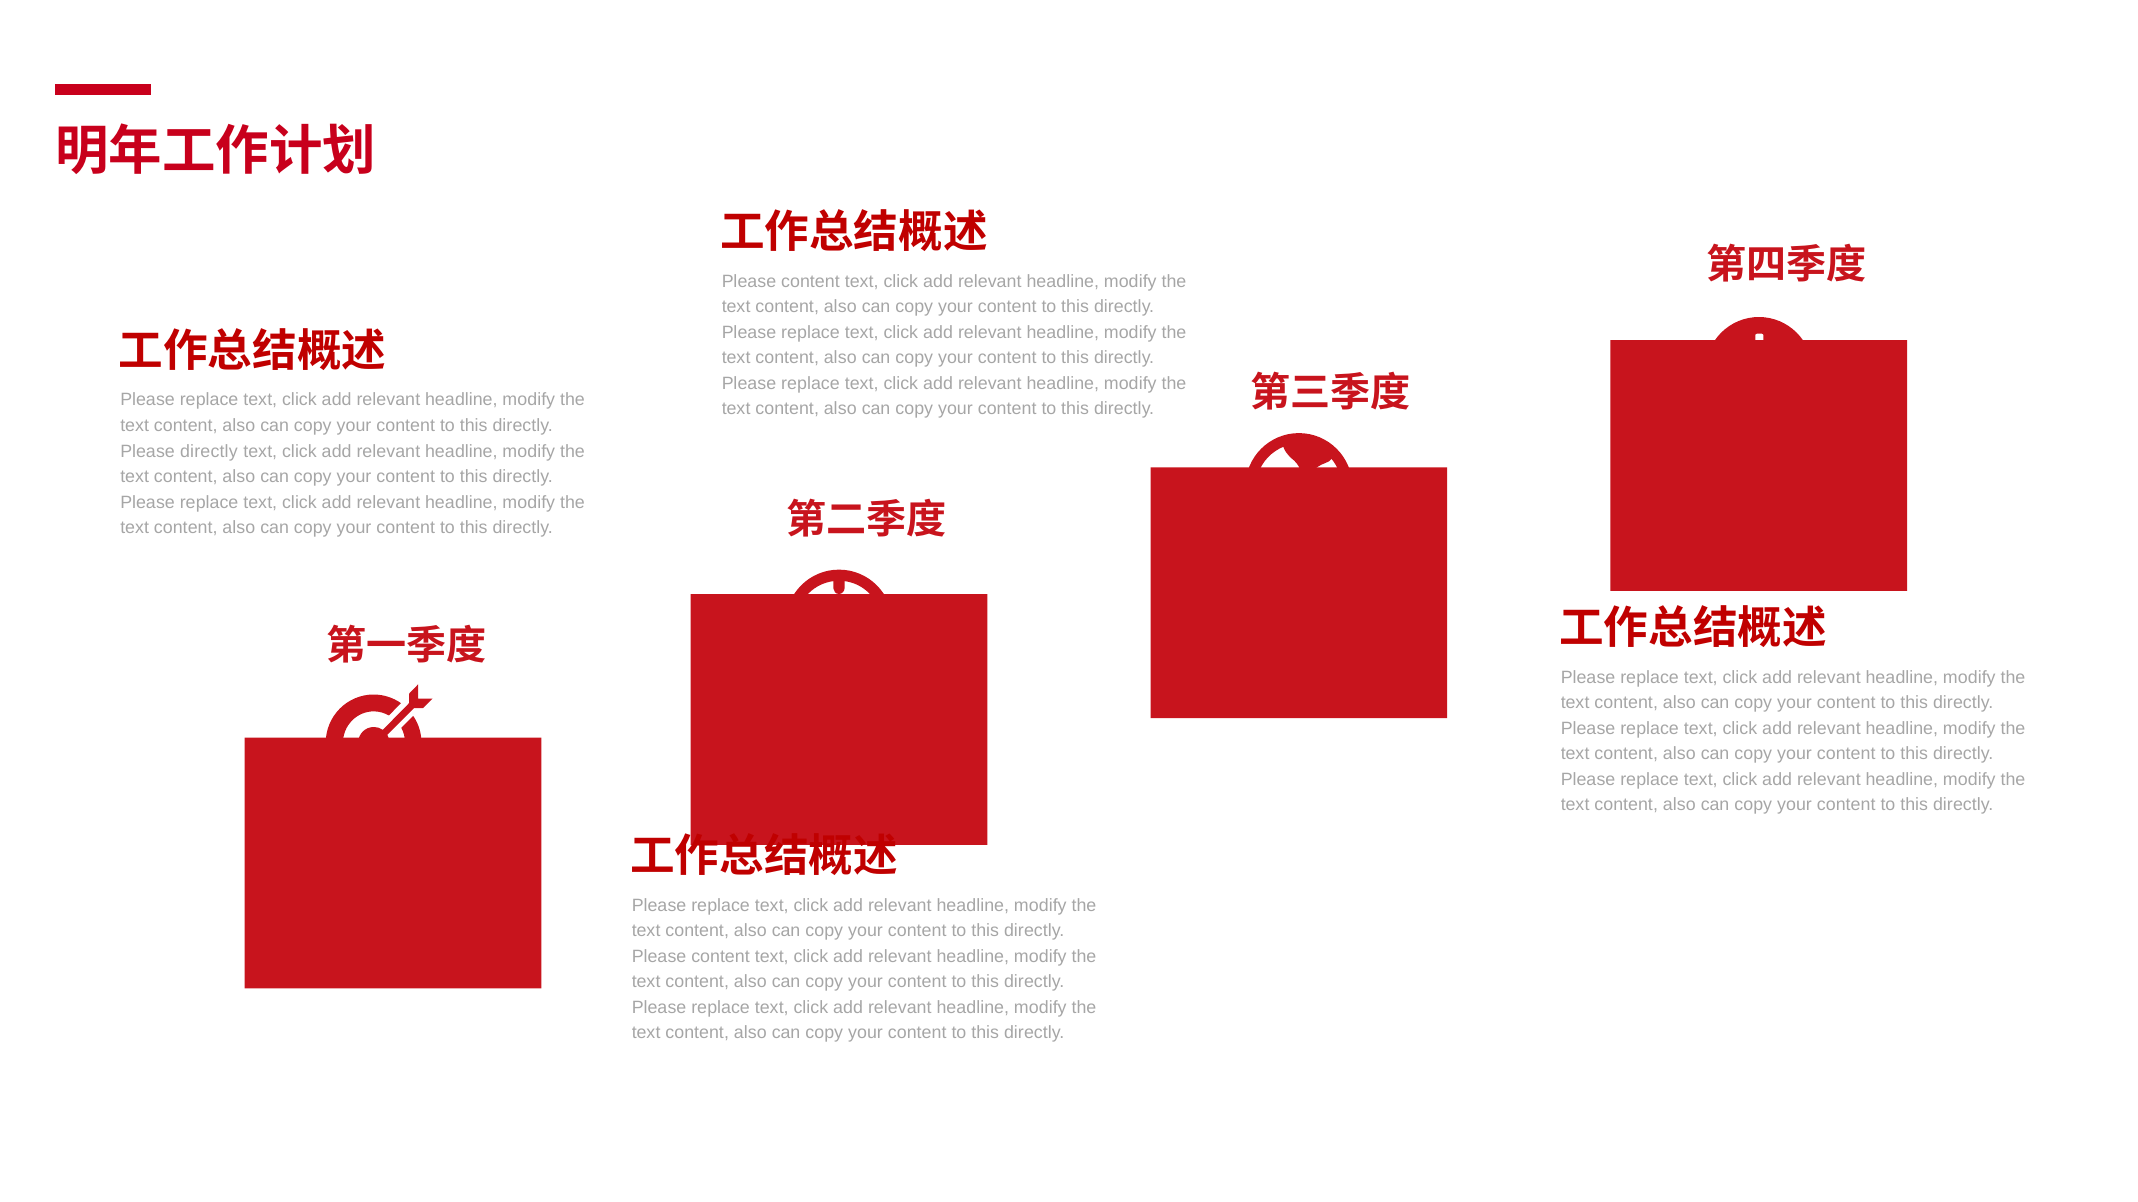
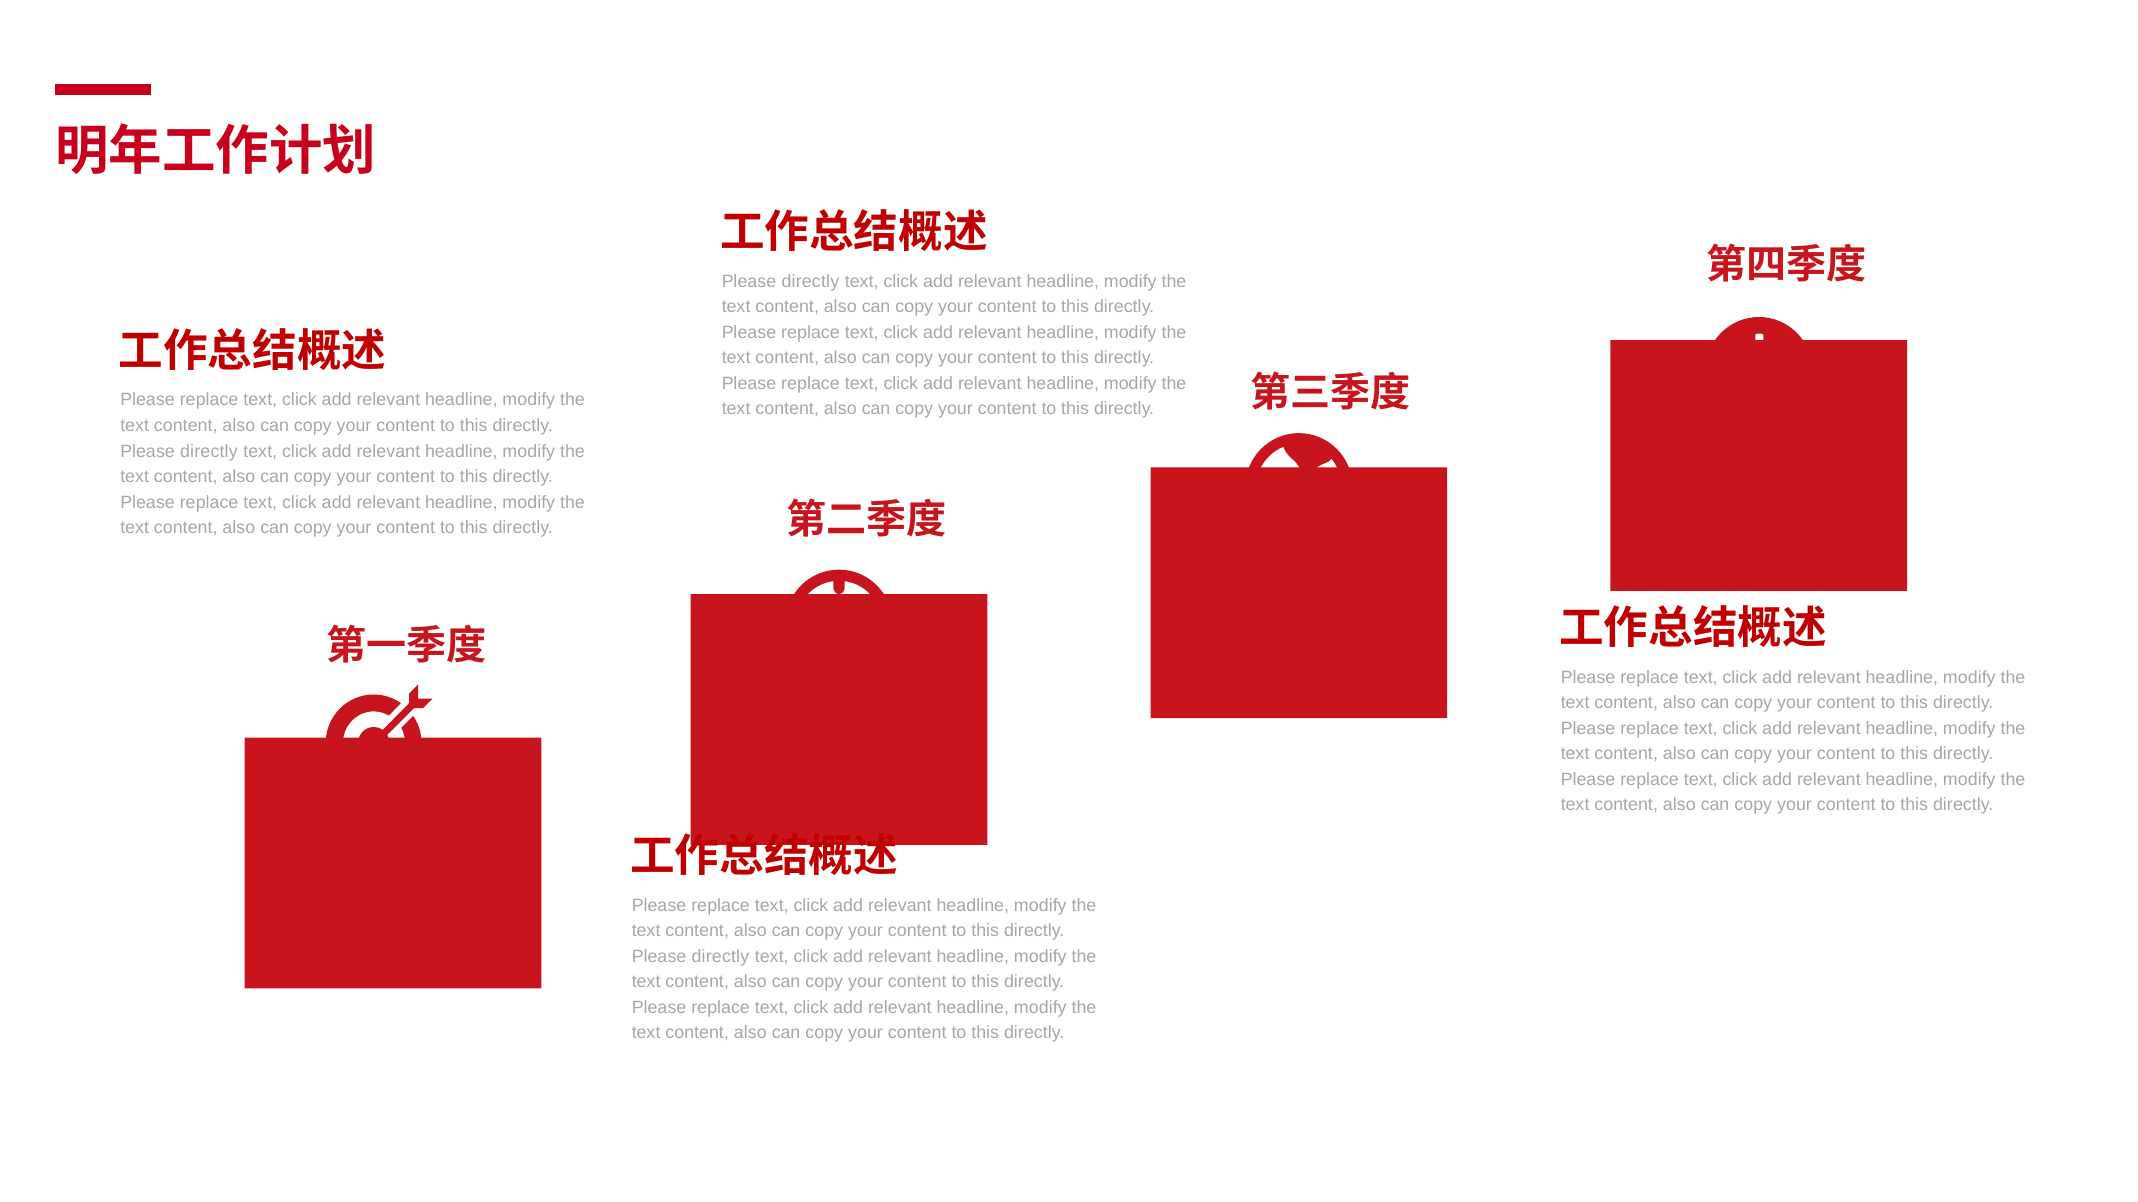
content: content -> directly (810, 281)
content: content -> directly (720, 957)
